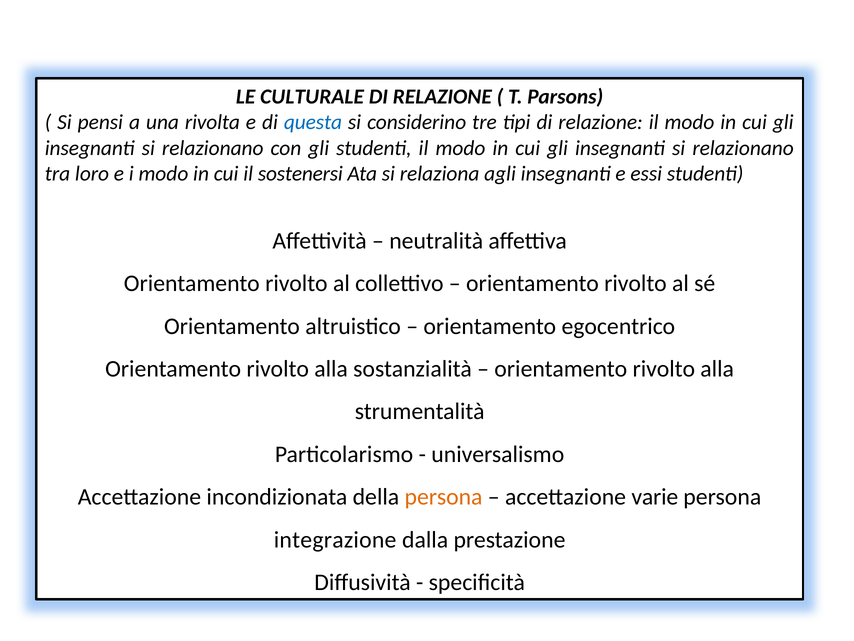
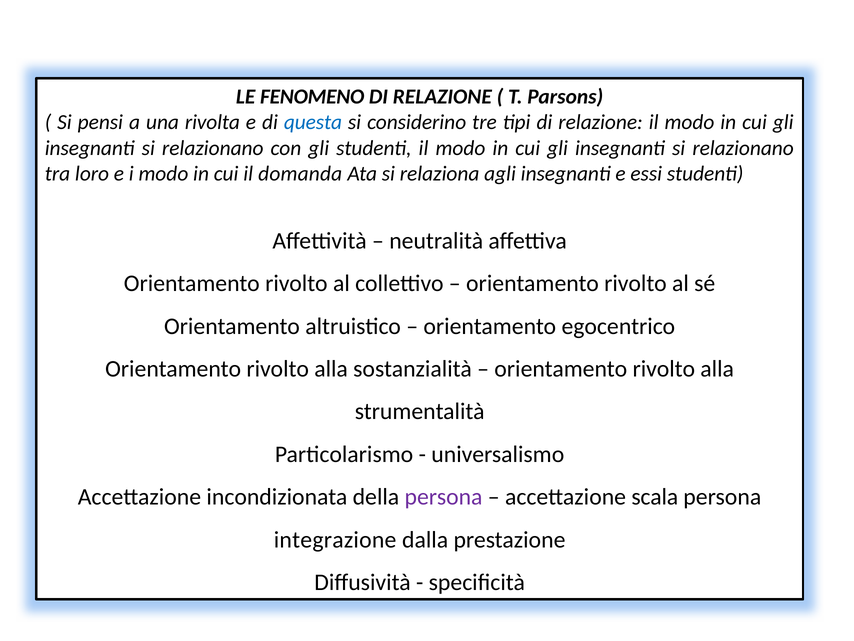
CULTURALE: CULTURALE -> FENOMENO (312, 97)
sostenersi: sostenersi -> domanda (300, 173)
persona colour: orange -> purple (444, 497)
varie: varie -> scala (655, 497)
